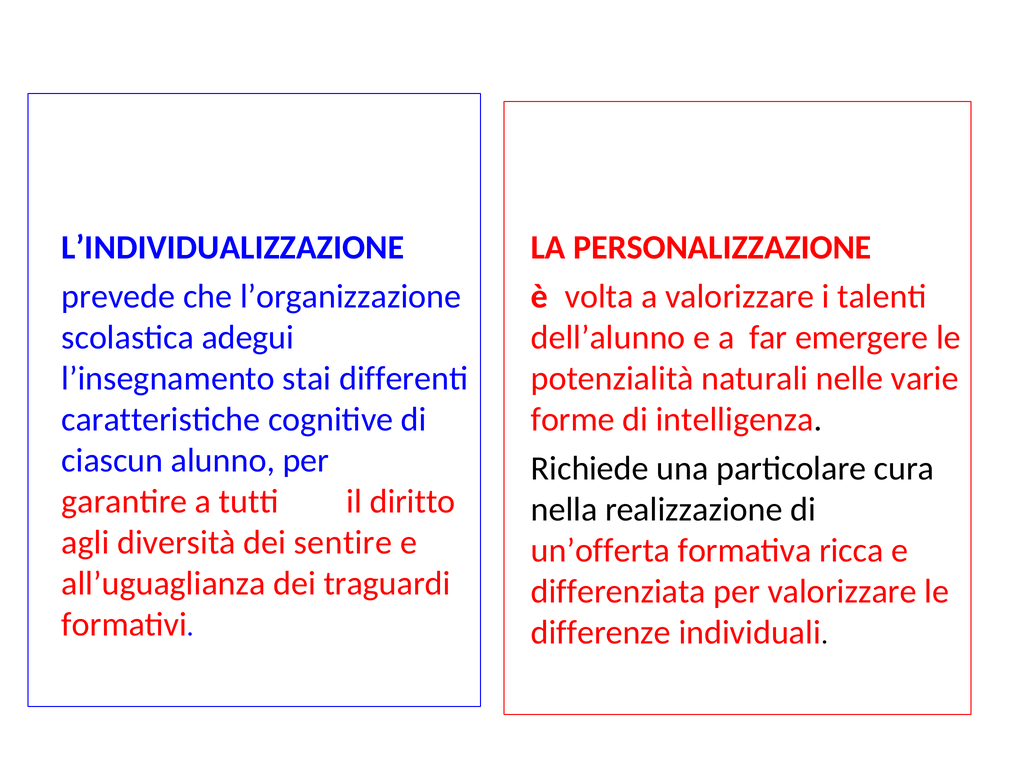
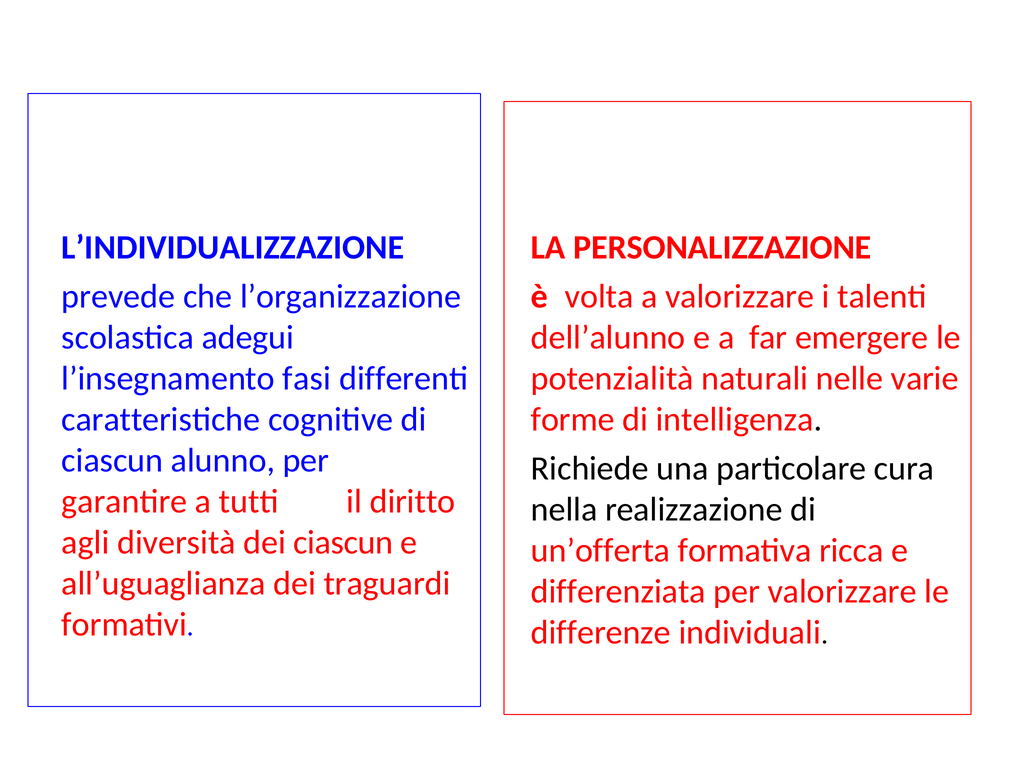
stai: stai -> fasi (307, 379)
dei sentire: sentire -> ciascun (343, 542)
